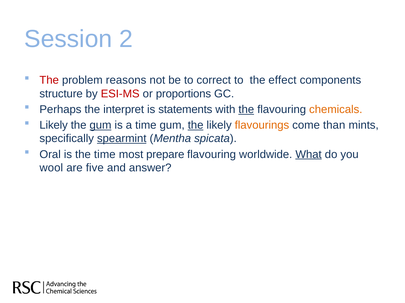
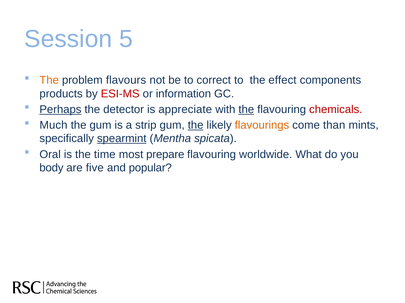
2: 2 -> 5 (126, 39)
The colour: red -> orange (49, 80)
reasons: reasons -> flavours (126, 80)
structure: structure -> products (61, 94)
proportions: proportions -> information (183, 94)
Perhaps underline: none -> present (60, 110)
interpret: interpret -> detector (124, 110)
statements: statements -> appreciate (185, 110)
chemicals colour: orange -> red (336, 110)
Likely: Likely -> Much (54, 125)
gum underline: present -> none (100, 125)
a time: time -> strip (146, 125)
What underline: present -> none (309, 155)
wool: wool -> body (51, 168)
answer: answer -> popular (150, 168)
